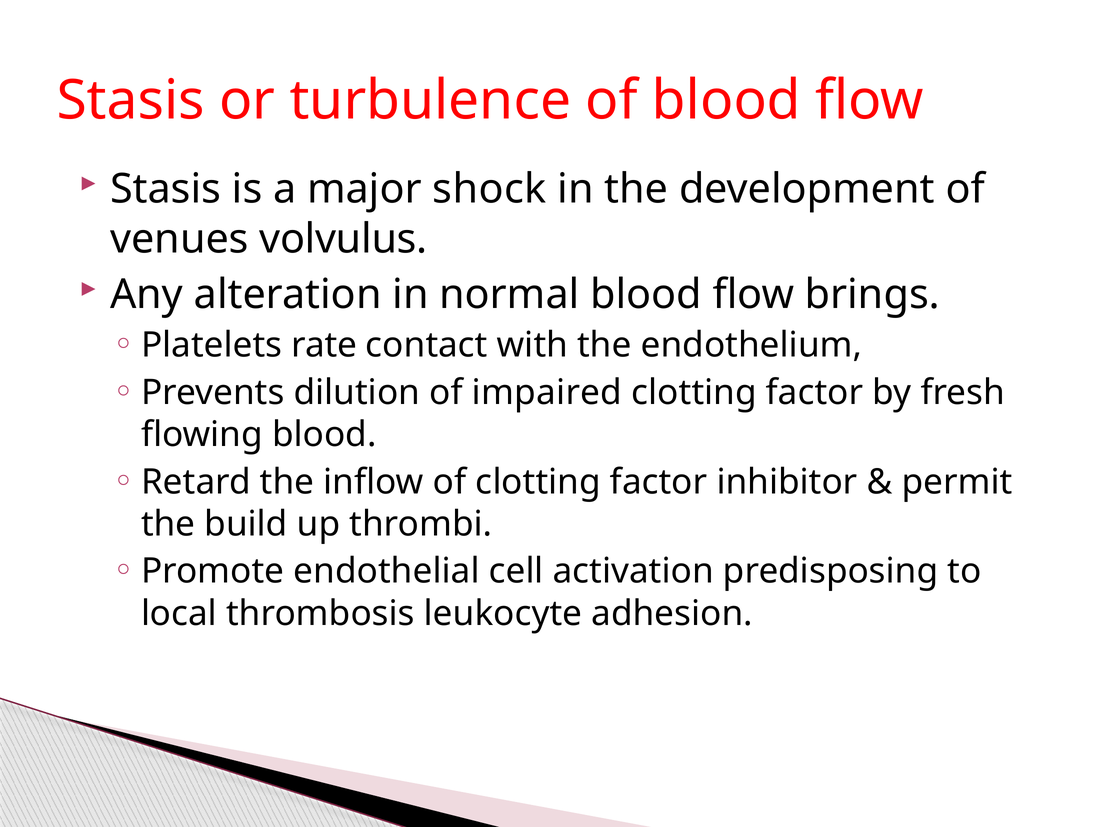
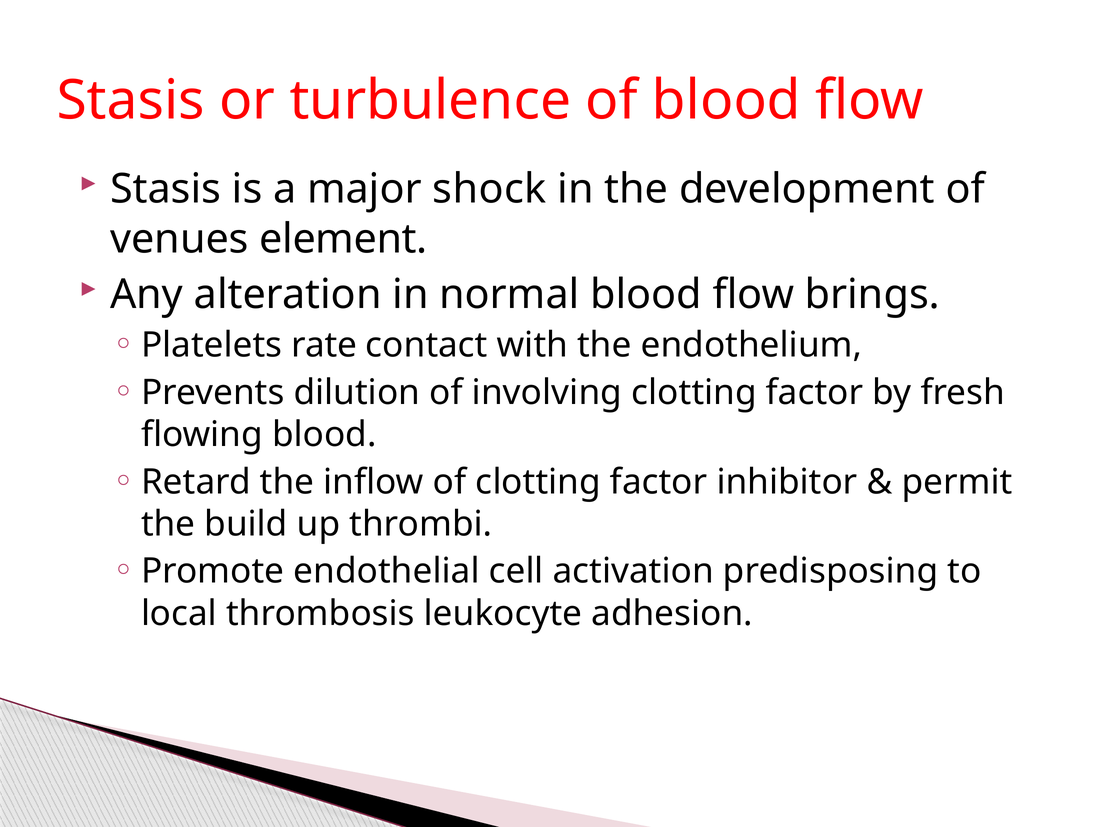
volvulus: volvulus -> element (343, 239)
impaired: impaired -> involving (547, 393)
